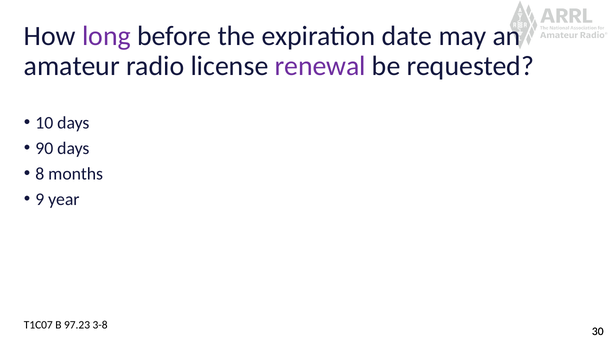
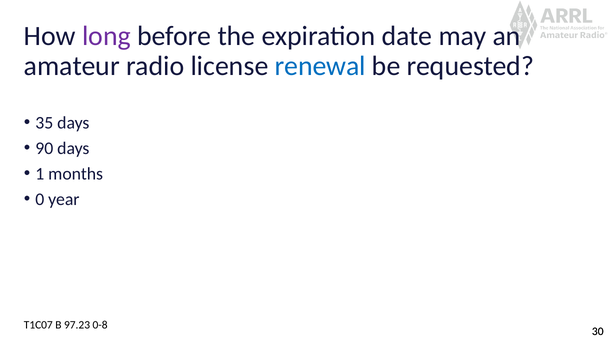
renewal colour: purple -> blue (320, 66)
10: 10 -> 35 (44, 123)
8: 8 -> 1 (40, 174)
9: 9 -> 0 (40, 199)
3-8: 3-8 -> 0-8 (100, 325)
